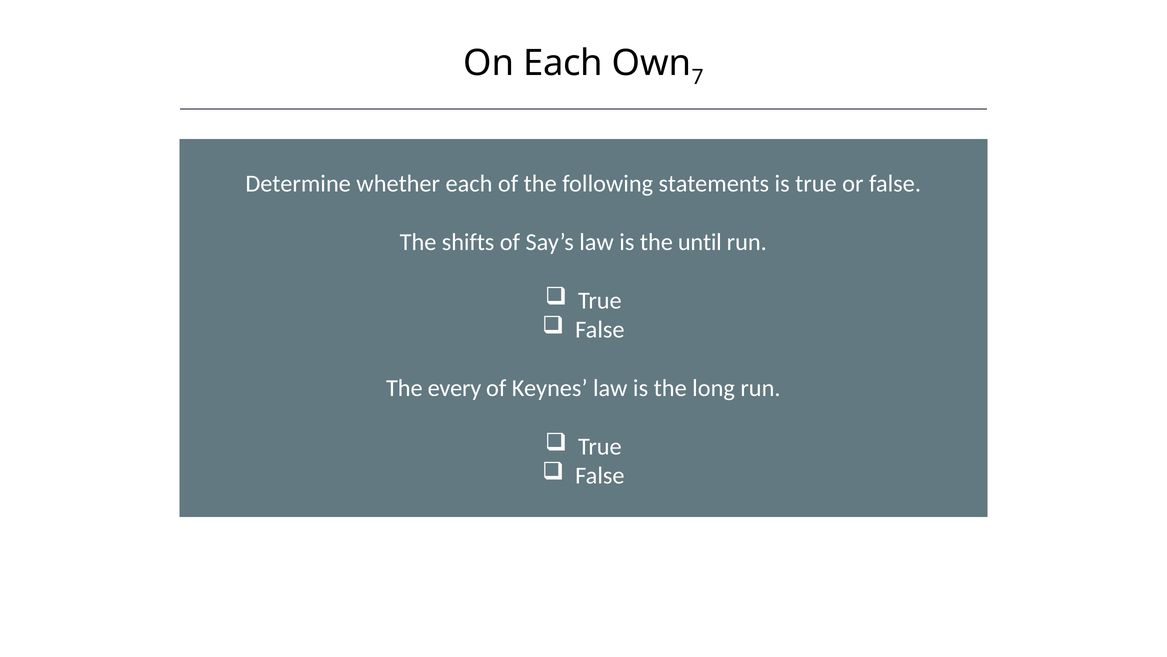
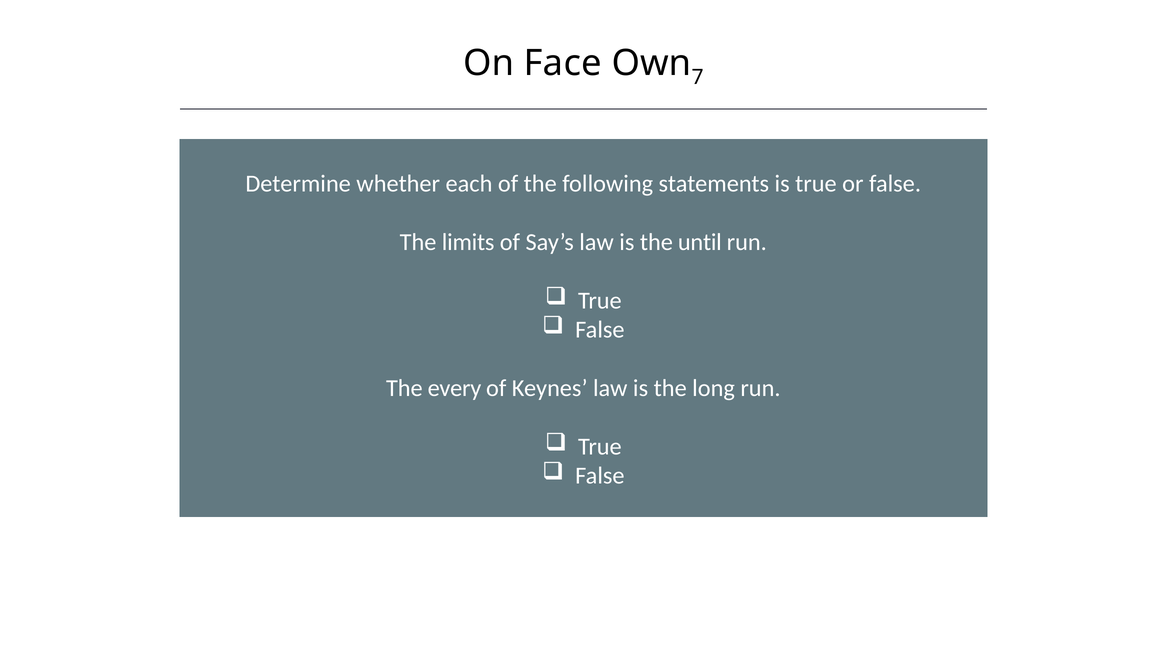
On Each: Each -> Face (563, 63)
shifts: shifts -> limits (468, 242)
